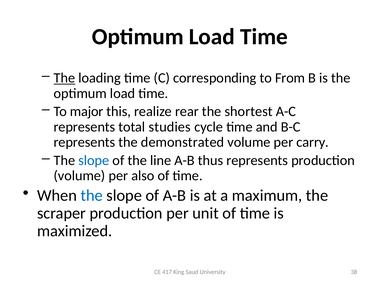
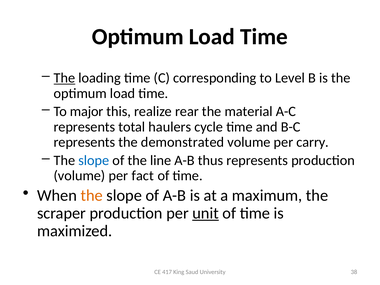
From: From -> Level (290, 78)
shortest: shortest -> material (249, 111)
studies: studies -> haulers (170, 127)
also: also -> fact (143, 176)
the colour: blue -> orange (92, 196)
unit underline: none -> present (206, 213)
